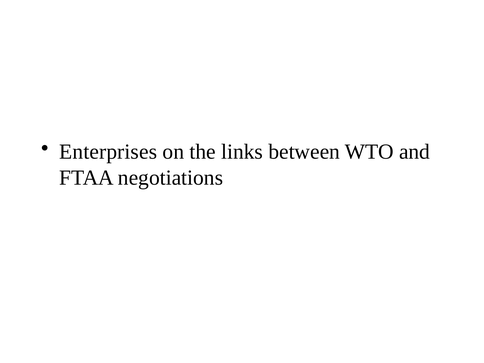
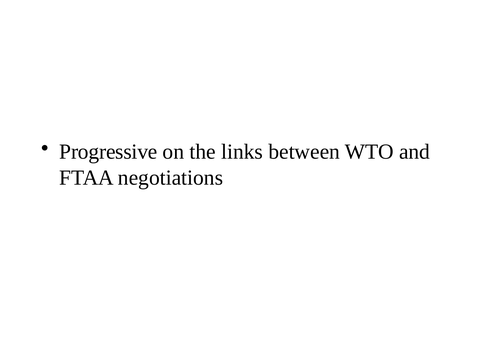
Enterprises: Enterprises -> Progressive (108, 152)
